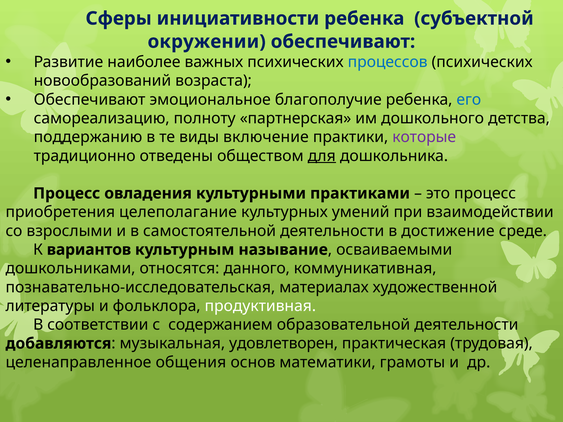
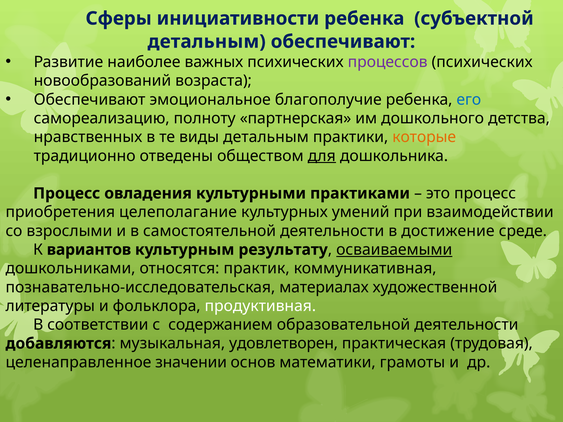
окружении: окружении -> детальным (207, 42)
процессов colour: blue -> purple (388, 62)
поддержанию: поддержанию -> нравственных (88, 137)
виды включение: включение -> детальным (266, 137)
которые colour: purple -> orange (424, 137)
называние: называние -> результату (283, 250)
осваиваемыми underline: none -> present (394, 250)
данного: данного -> практик (257, 269)
общения: общения -> значении (191, 362)
